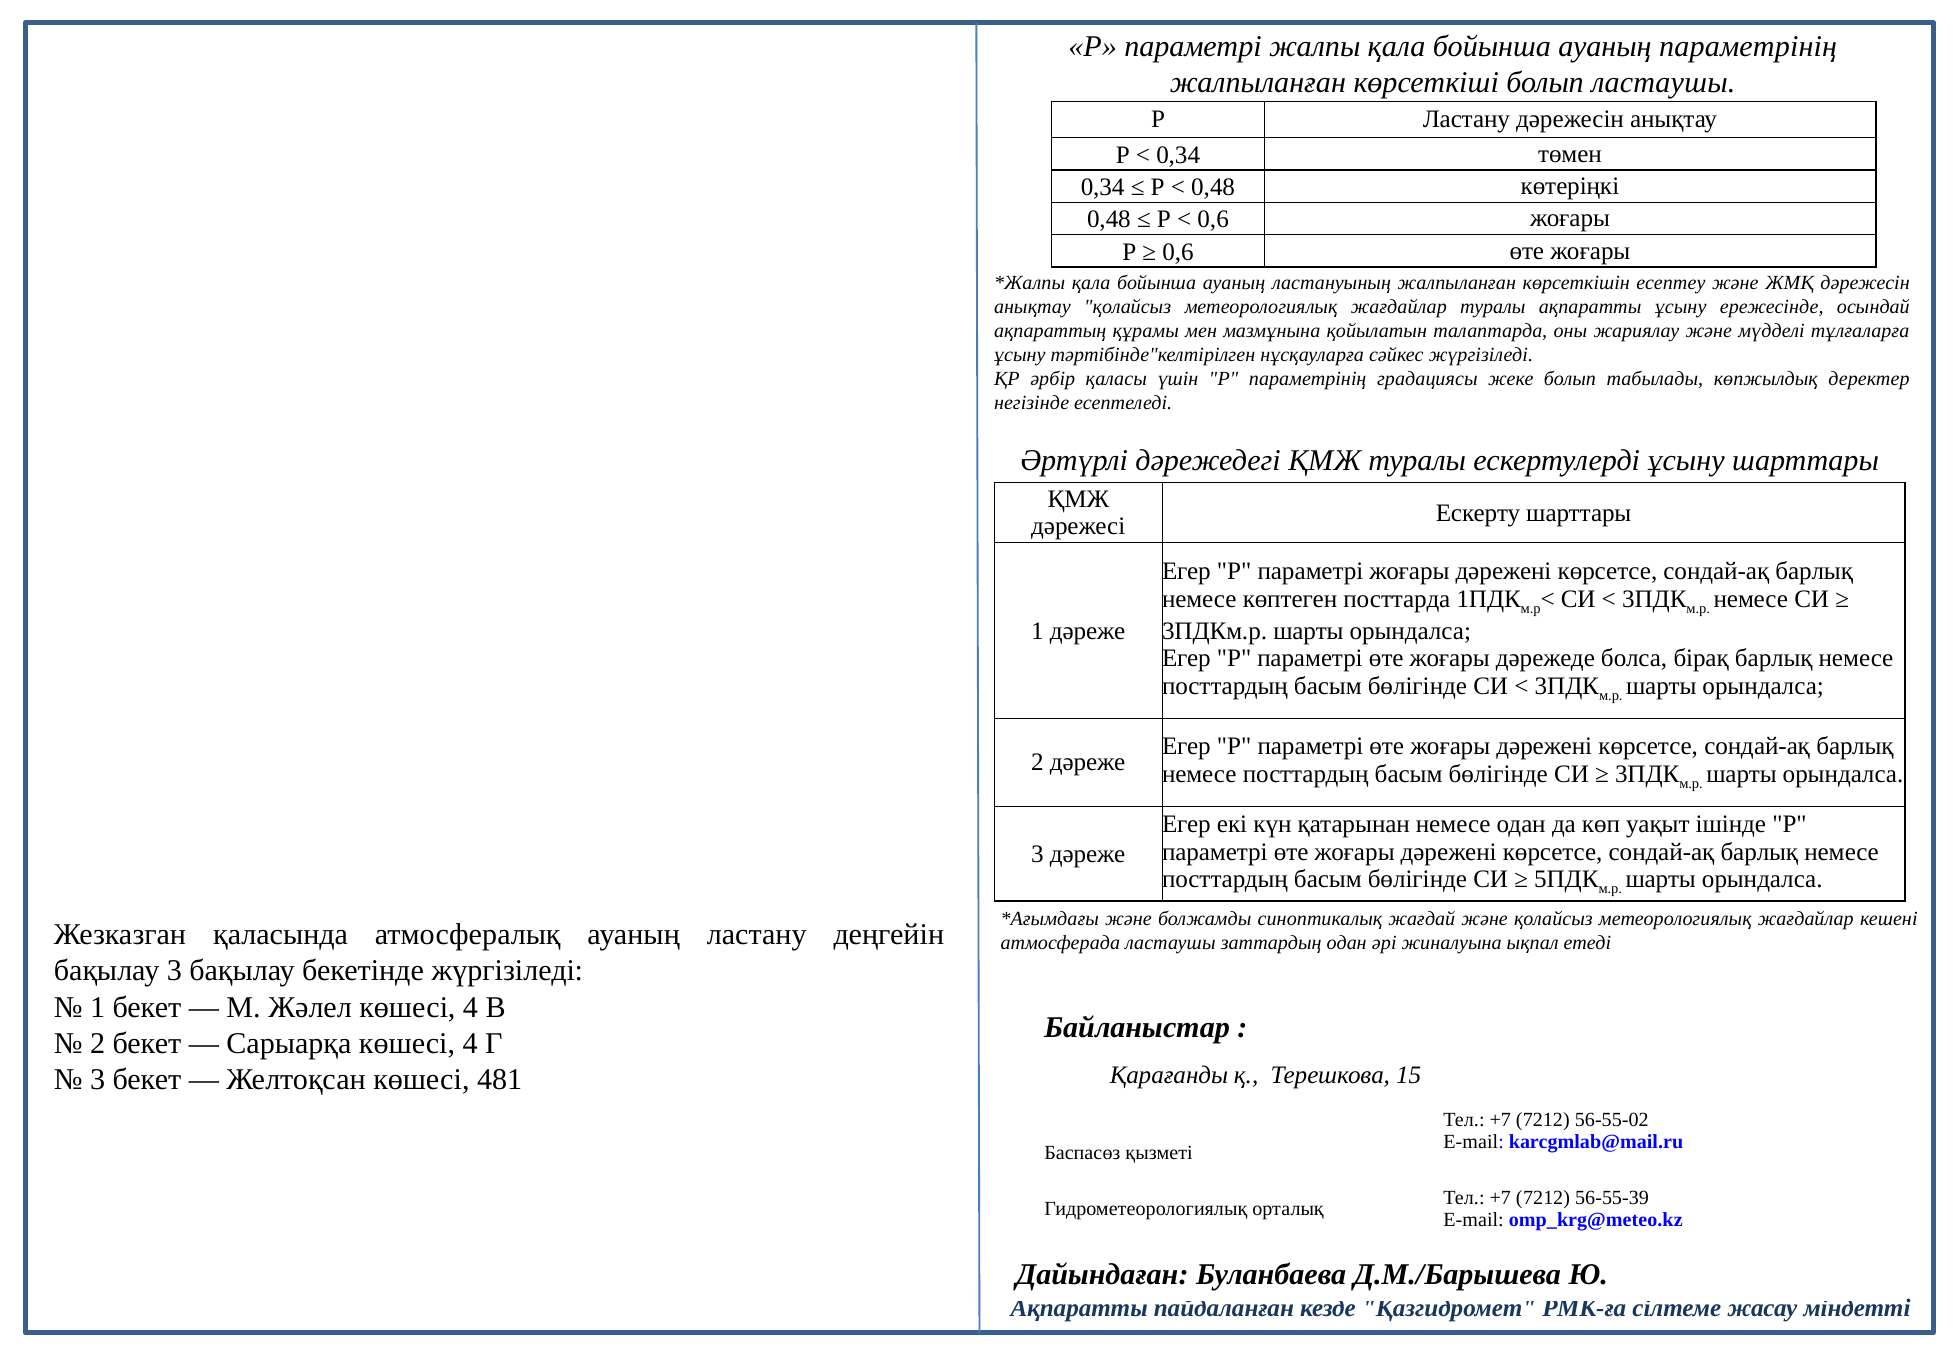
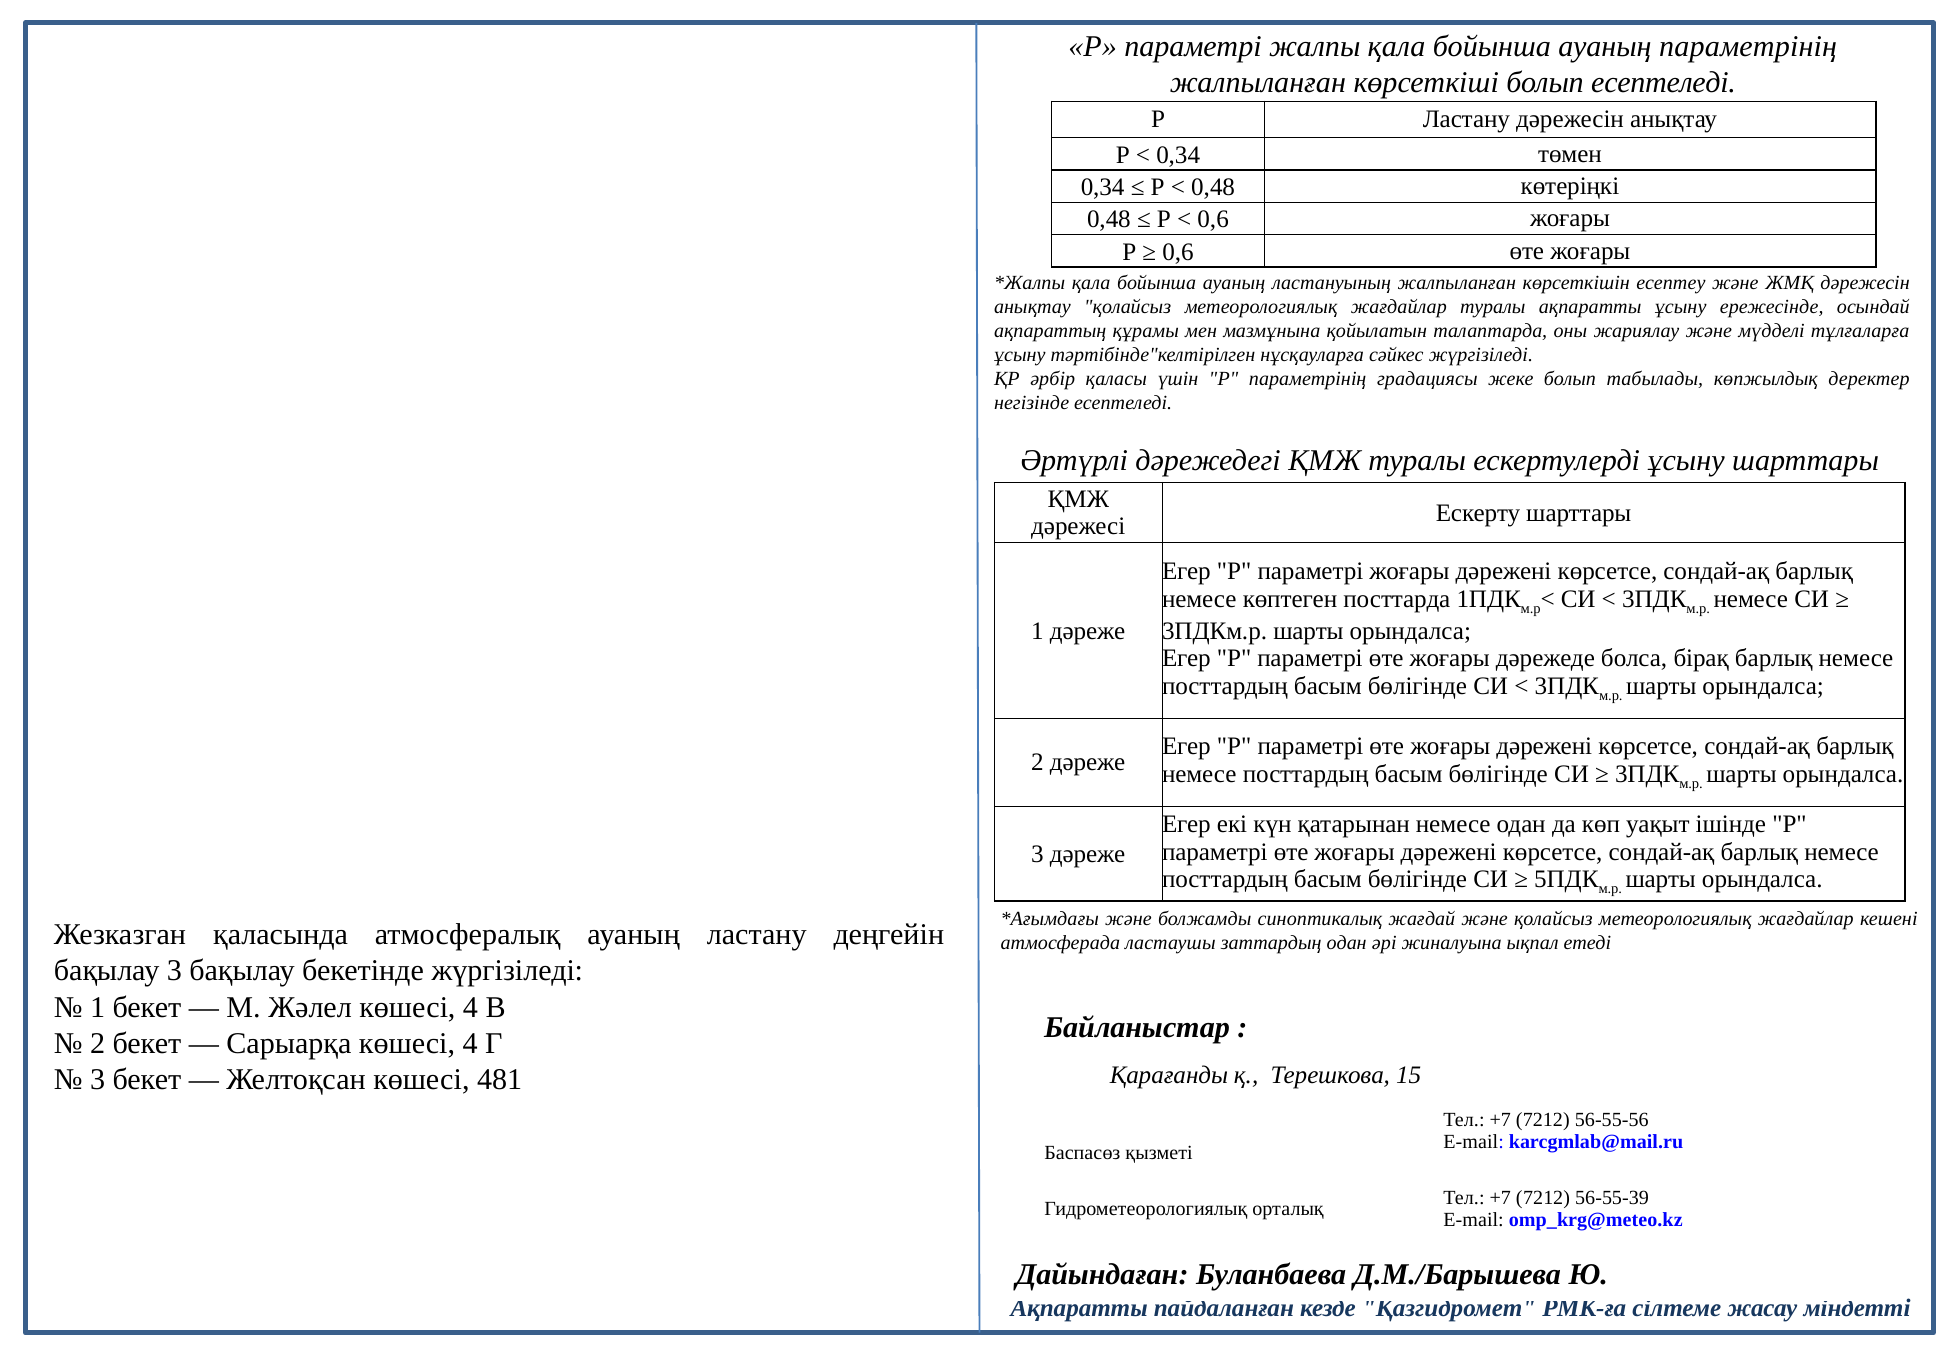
болып ластаушы: ластаушы -> есептеледі (1664, 83)
56-55-02: 56-55-02 -> 56-55-56 (1612, 1120)
